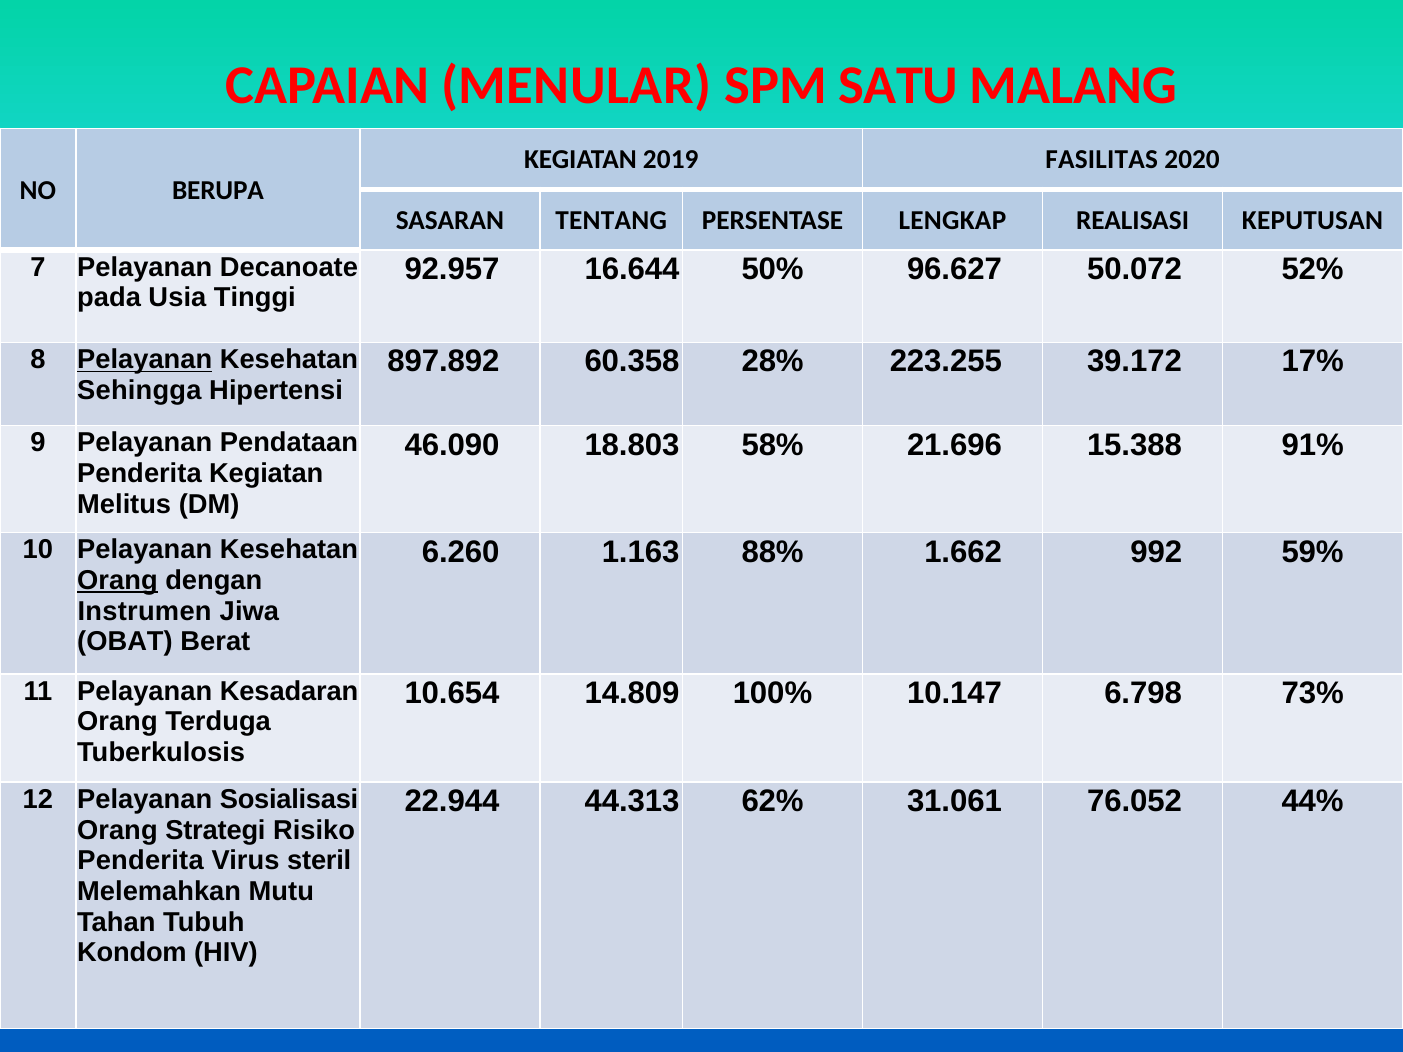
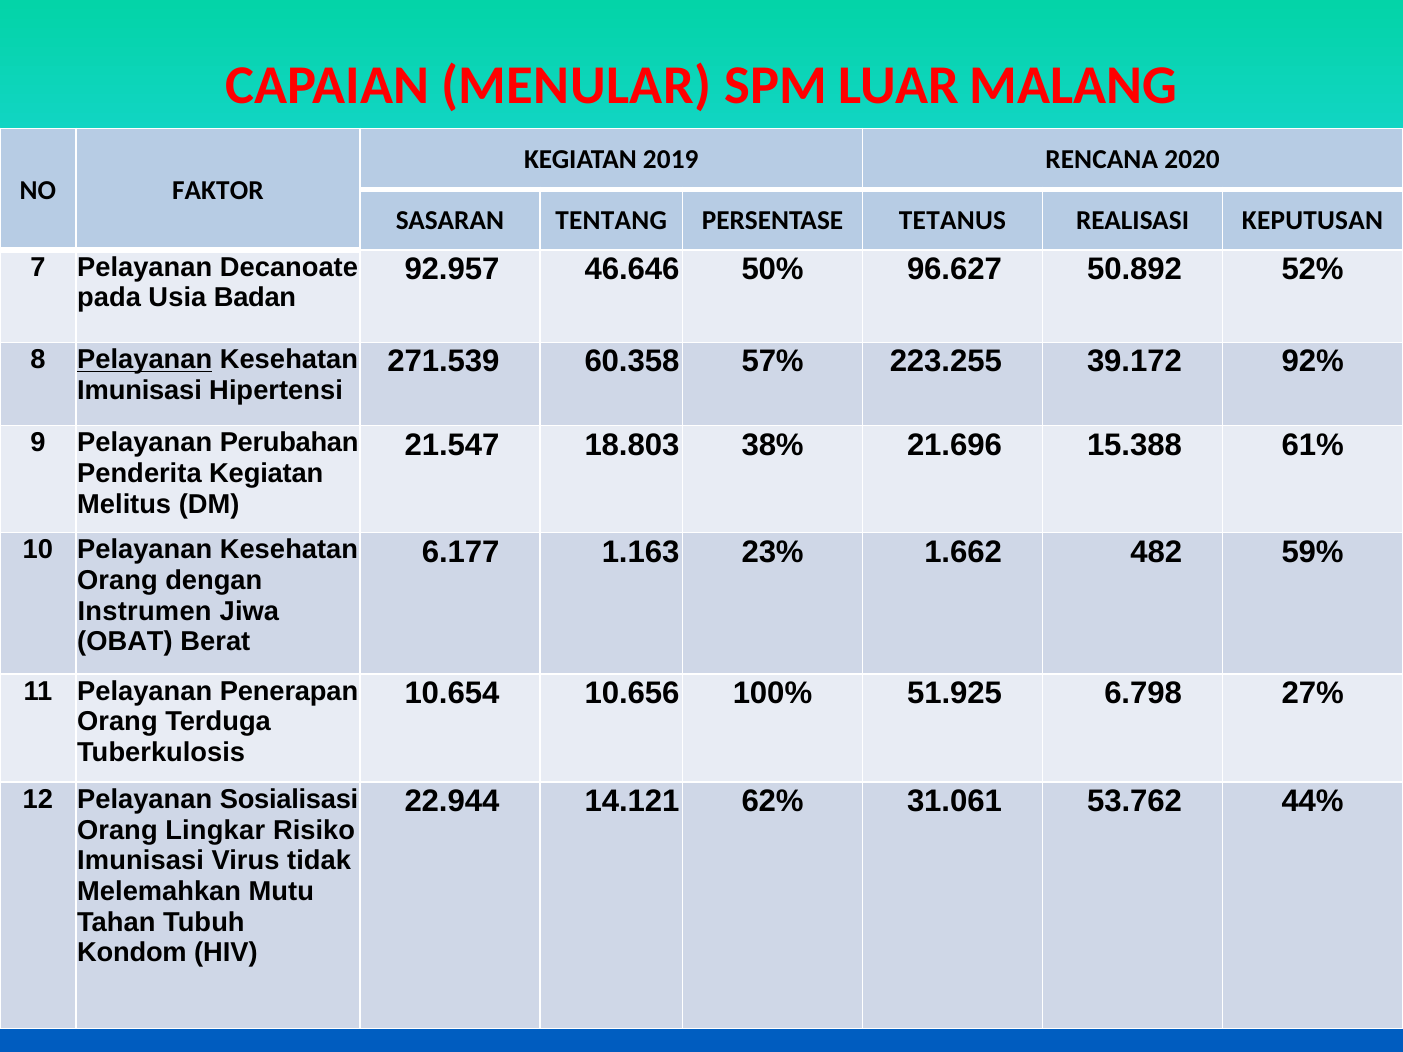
SATU: SATU -> LUAR (899, 86)
FASILITAS: FASILITAS -> RENCANA (1102, 160)
BERUPA: BERUPA -> FAKTOR (218, 190)
LENGKAP: LENGKAP -> TETANUS (952, 221)
16.644: 16.644 -> 46.646 (632, 269)
50.072: 50.072 -> 50.892 (1135, 269)
Tinggi: Tinggi -> Badan (255, 298)
897.892: 897.892 -> 271.539 (443, 362)
28%: 28% -> 57% (773, 362)
17%: 17% -> 92% (1313, 362)
Sehingga: Sehingga -> Imunisasi (140, 390)
Pendataan: Pendataan -> Perubahan (289, 443)
46.090: 46.090 -> 21.547 (452, 445)
58%: 58% -> 38% (773, 445)
91%: 91% -> 61% (1313, 445)
6.260: 6.260 -> 6.177 (461, 552)
88%: 88% -> 23% (773, 552)
992: 992 -> 482 (1156, 552)
Orang underline: present -> none (117, 581)
Kesadaran: Kesadaran -> Penerapan (289, 691)
14.809: 14.809 -> 10.656 (632, 693)
10.147: 10.147 -> 51.925 (955, 693)
73%: 73% -> 27% (1313, 693)
44.313: 44.313 -> 14.121 (632, 802)
76.052: 76.052 -> 53.762 (1135, 802)
Strategi: Strategi -> Lingkar (215, 830)
Penderita: Penderita -> Imunisasi (141, 861)
steril: steril -> tidak (319, 861)
